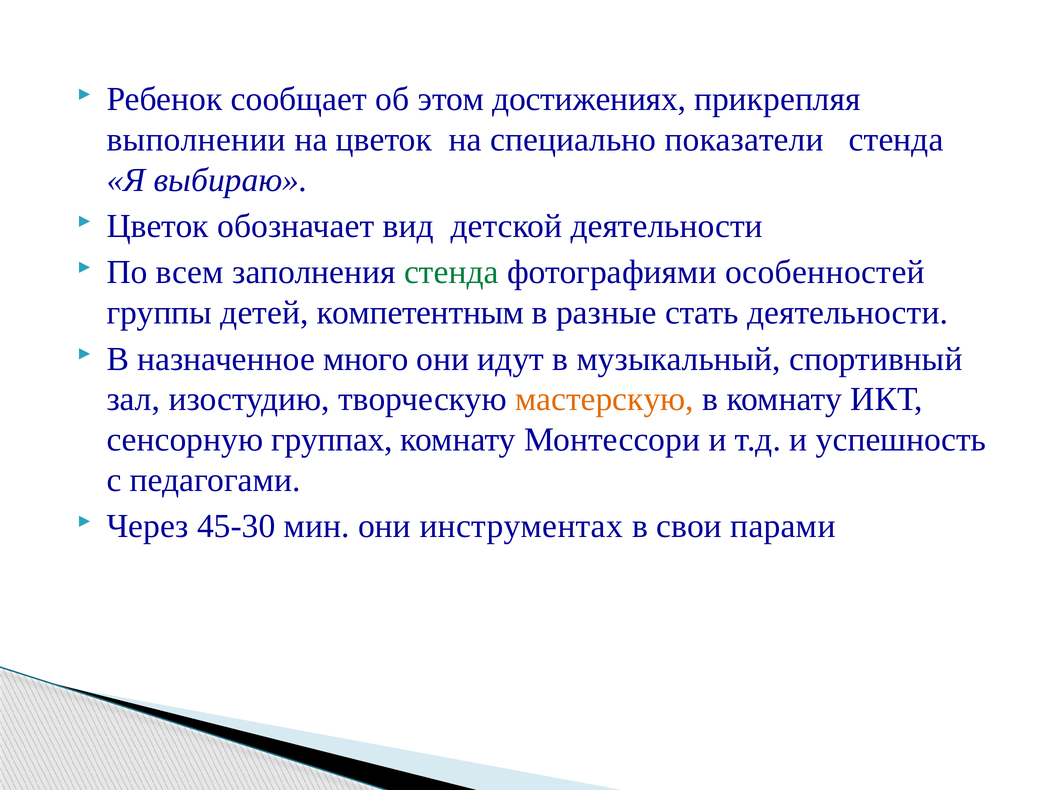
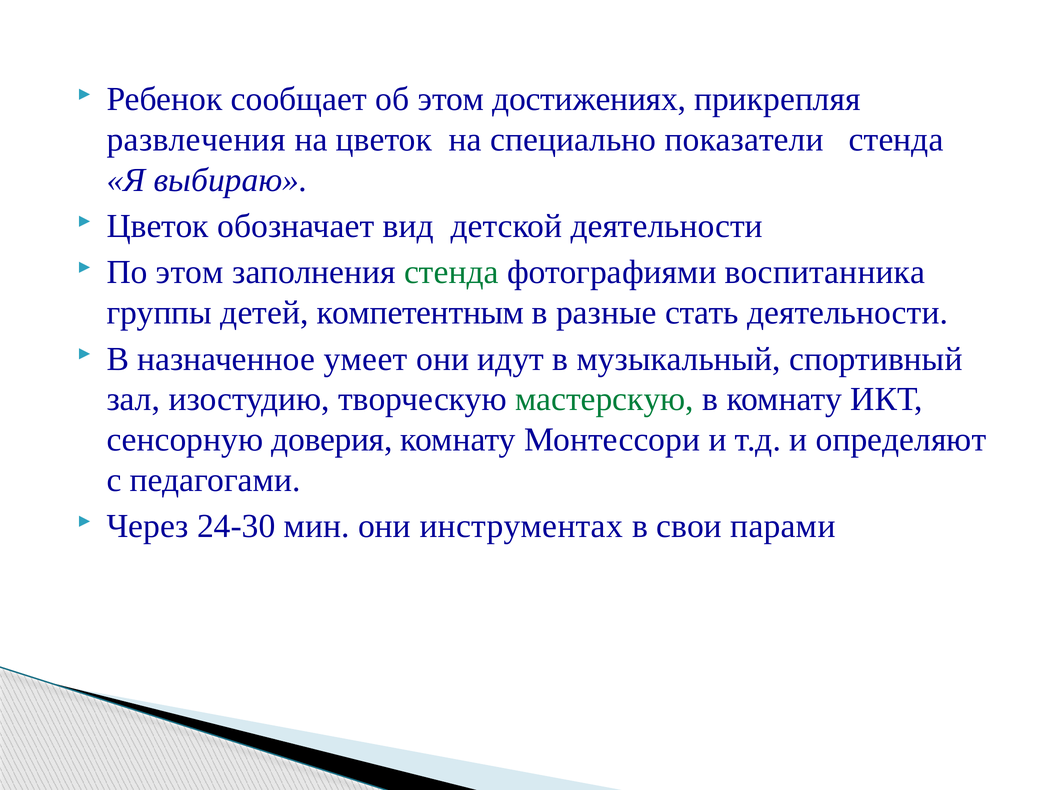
выполнении: выполнении -> развлечения (196, 140)
По всем: всем -> этом (190, 272)
особенностей: особенностей -> воспитанника (825, 272)
много: много -> умеет (366, 359)
мастерскую colour: orange -> green (605, 399)
группах: группах -> доверия (332, 439)
успешность: успешность -> определяют (901, 439)
45-30: 45-30 -> 24-30 (236, 526)
